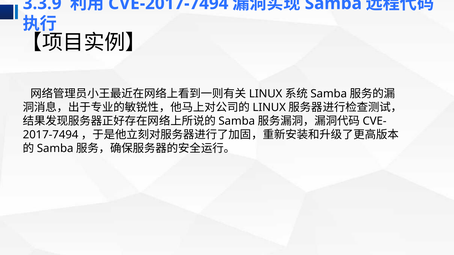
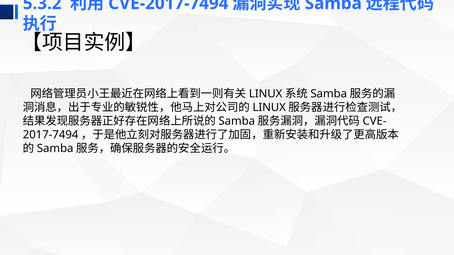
3.3.9: 3.3.9 -> 5.3.2 (42, 3)
